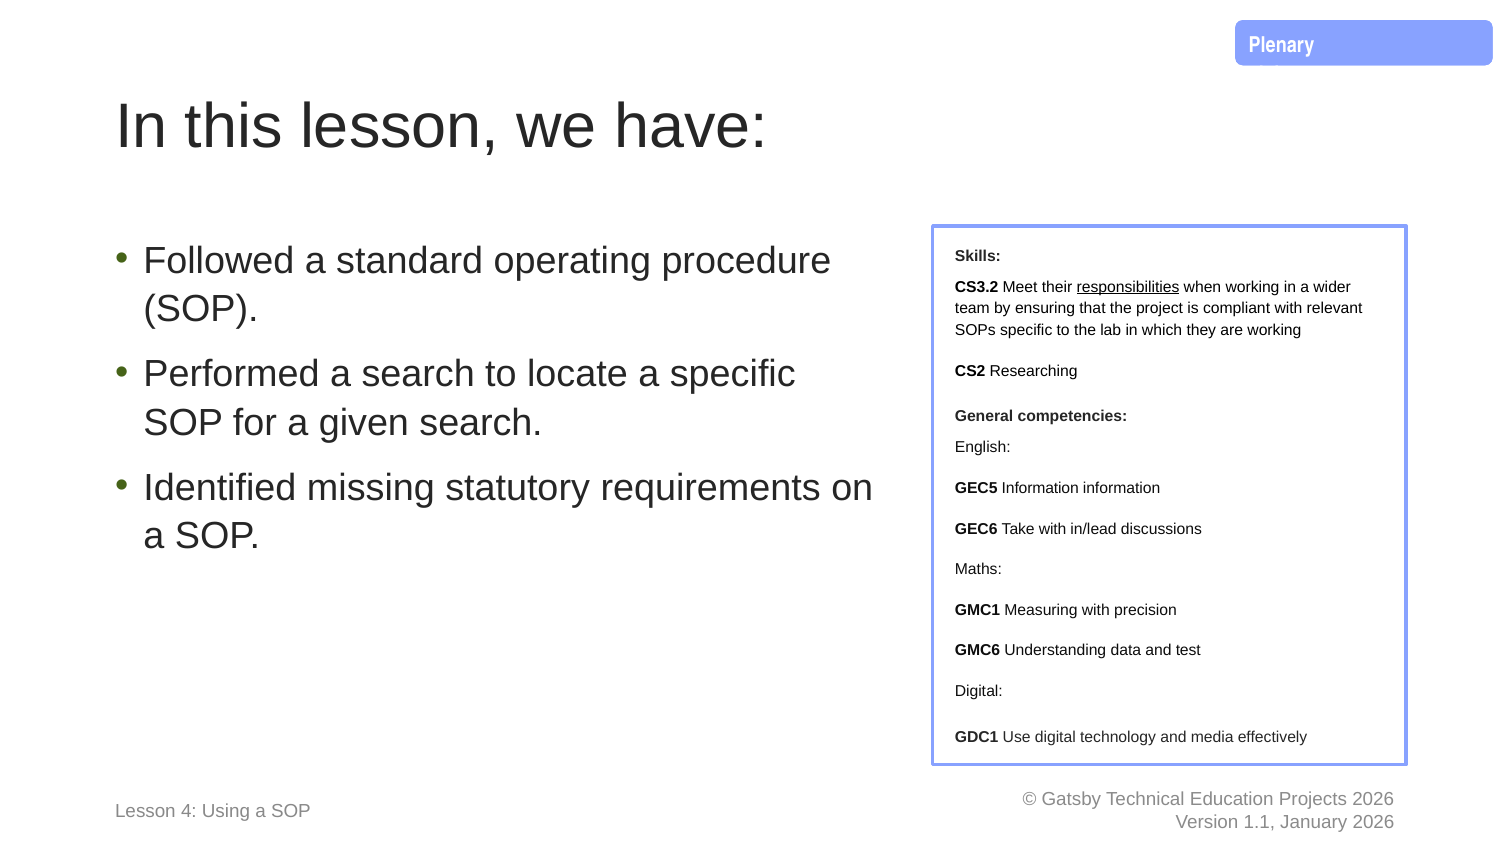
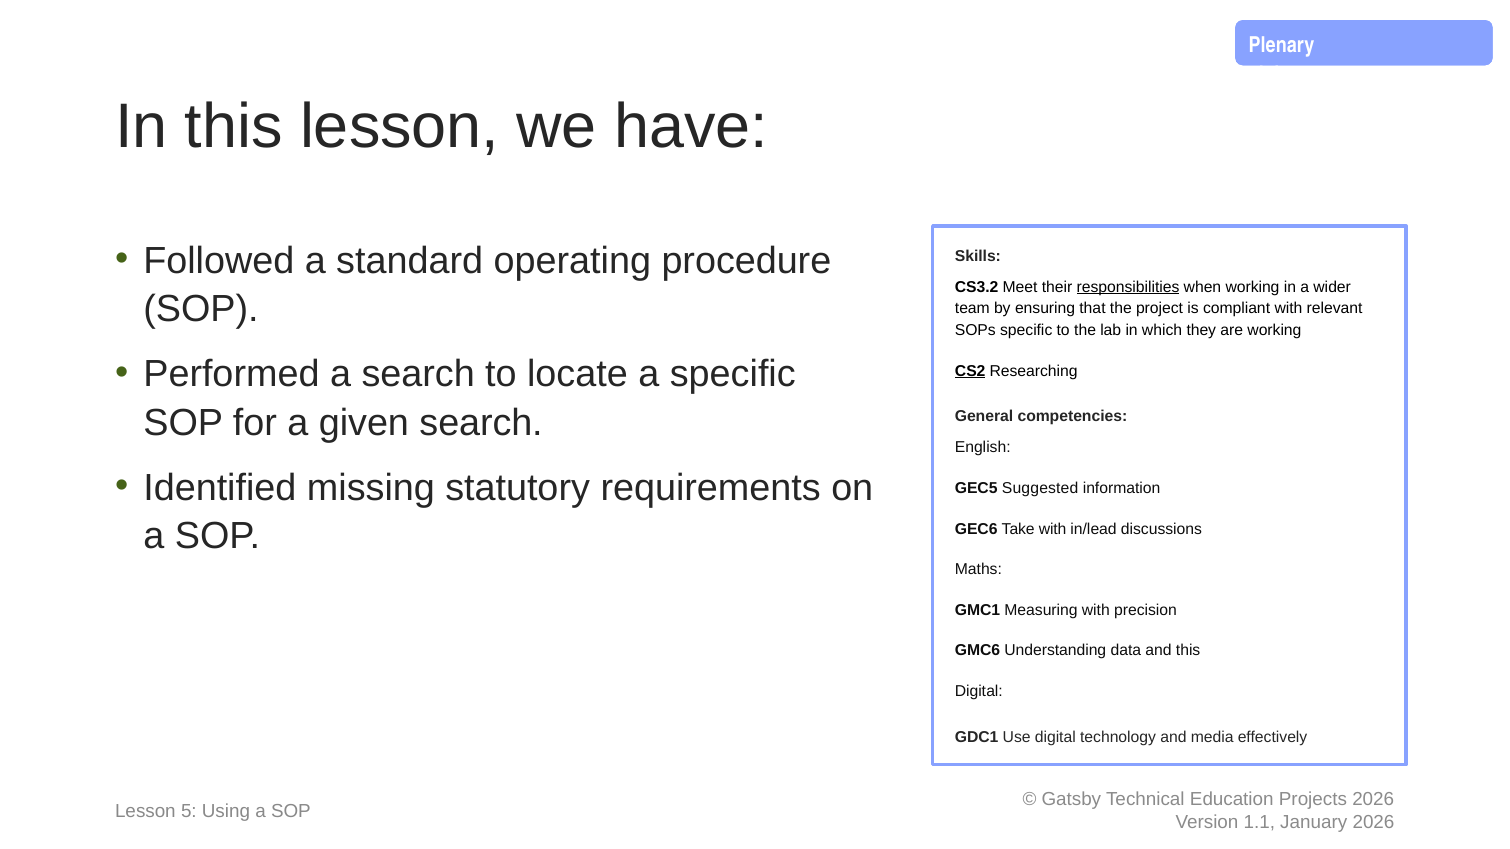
CS2 underline: none -> present (970, 371)
GEC5 Information: Information -> Suggested (1040, 489)
and test: test -> this (1188, 651)
4: 4 -> 5 (189, 812)
